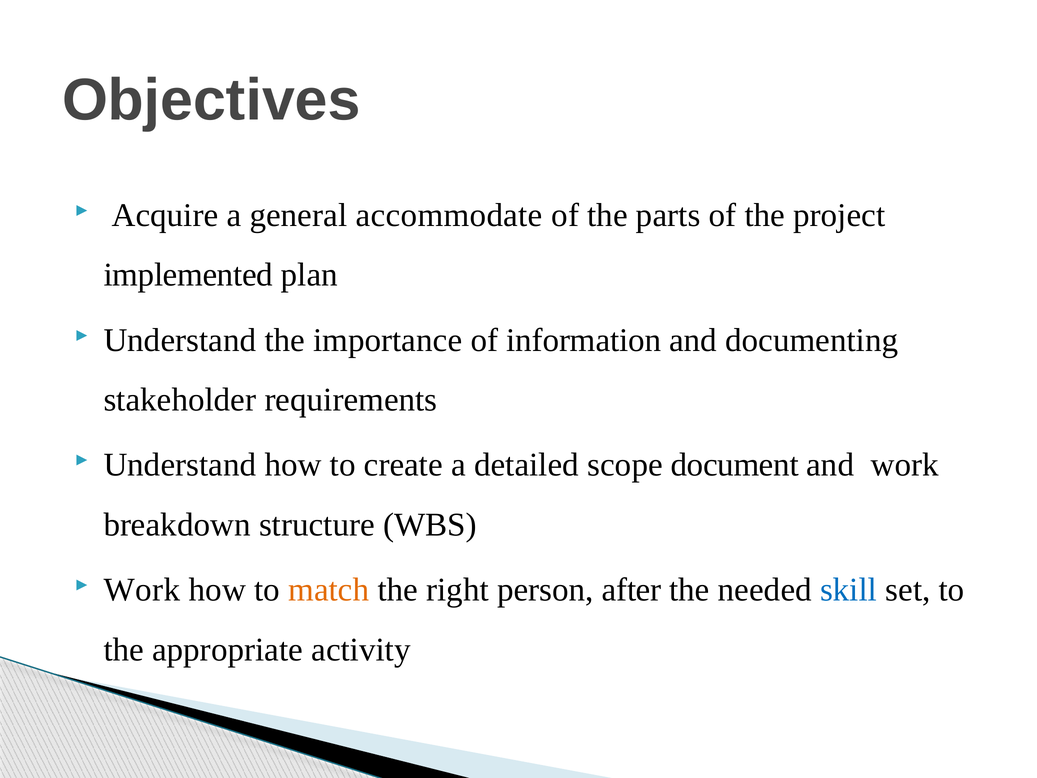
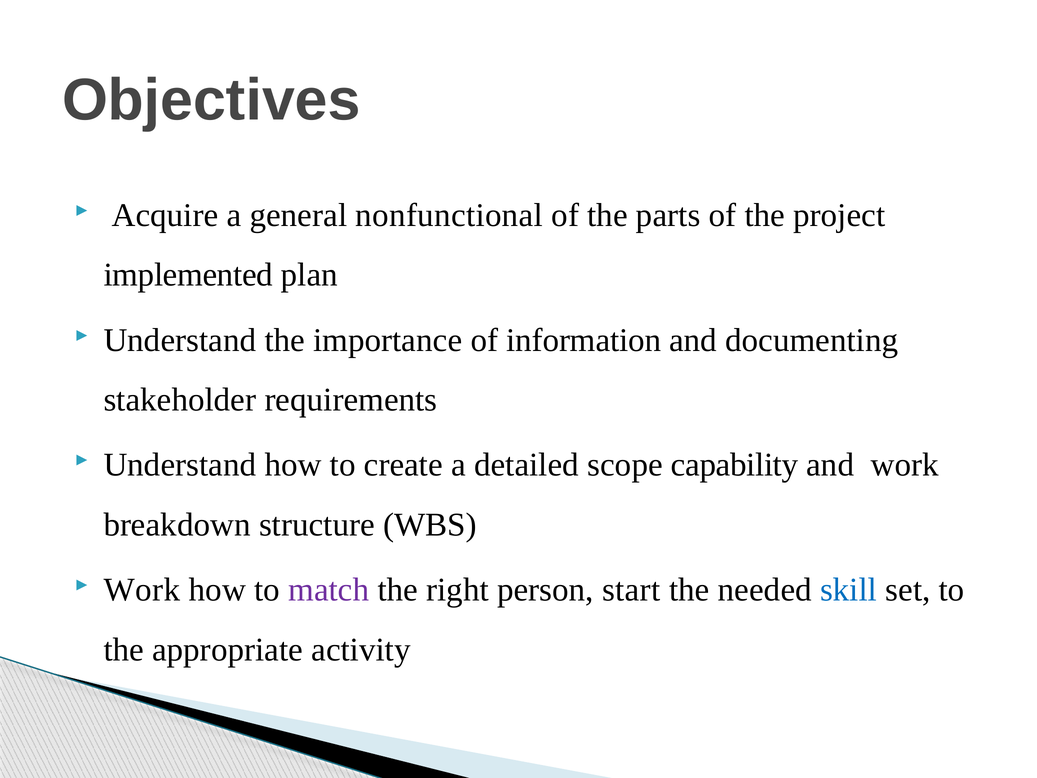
accommodate: accommodate -> nonfunctional (449, 215)
document: document -> capability (735, 465)
match colour: orange -> purple (329, 590)
after: after -> start (631, 590)
